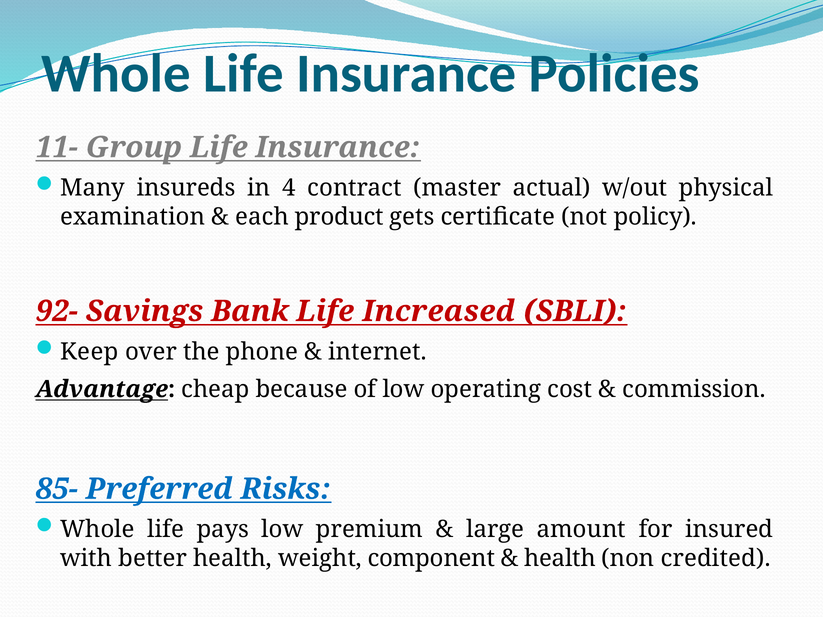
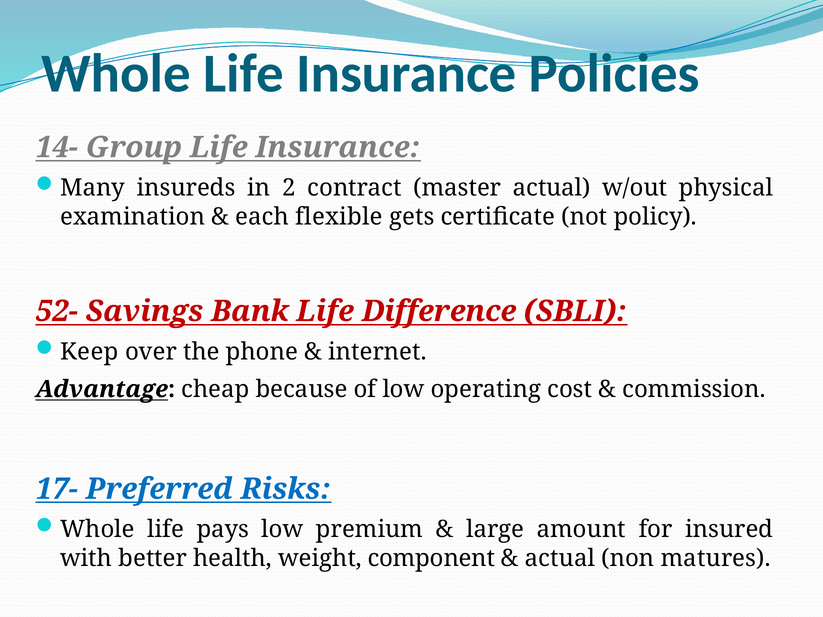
11-: 11- -> 14- (57, 147)
4: 4 -> 2 (289, 188)
product: product -> flexible (339, 217)
92-: 92- -> 52- (57, 311)
Increased: Increased -> Difference (439, 311)
85-: 85- -> 17- (57, 489)
health: health -> actual (560, 558)
credited: credited -> matures (716, 558)
